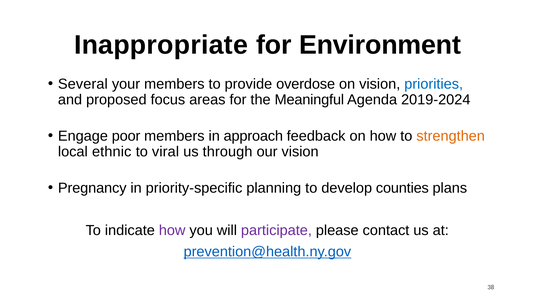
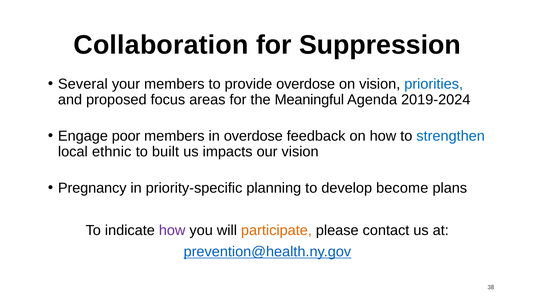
Inappropriate: Inappropriate -> Collaboration (161, 45)
Environment: Environment -> Suppression (380, 45)
in approach: approach -> overdose (253, 136)
strengthen colour: orange -> blue (451, 136)
viral: viral -> built (166, 152)
through: through -> impacts (228, 152)
counties: counties -> become (402, 188)
participate colour: purple -> orange (276, 230)
